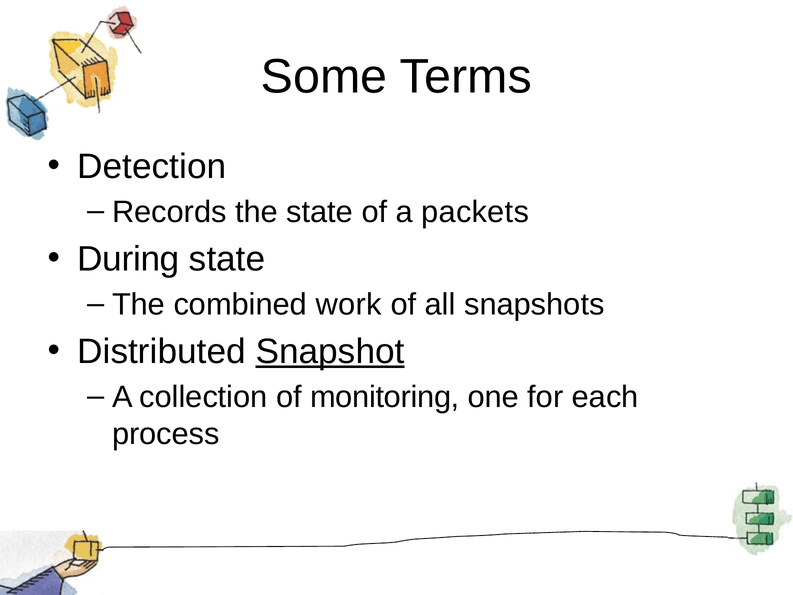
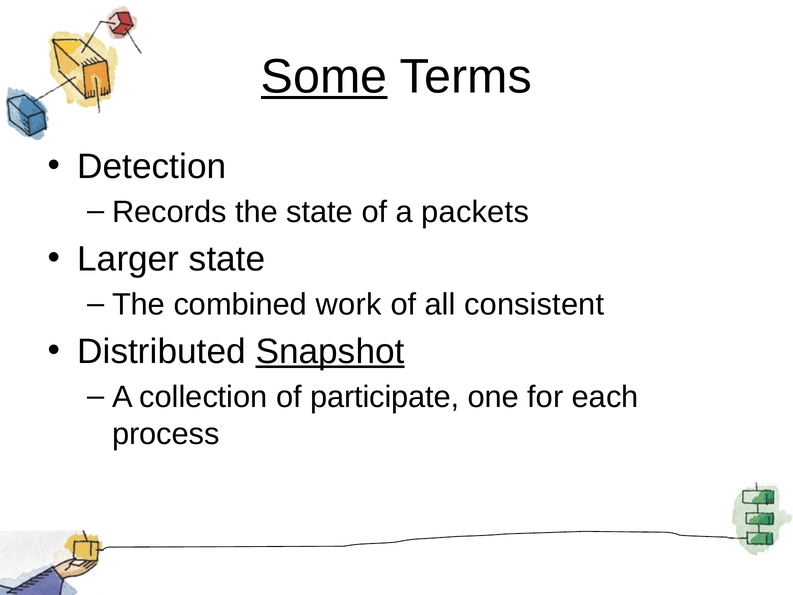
Some underline: none -> present (324, 77)
During: During -> Larger (128, 259)
snapshots: snapshots -> consistent (534, 304)
monitoring: monitoring -> participate (385, 397)
